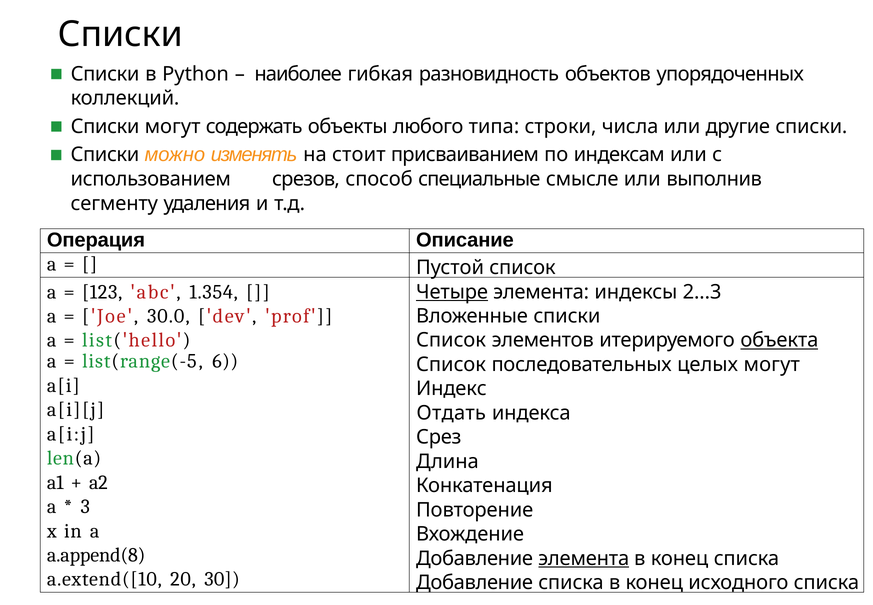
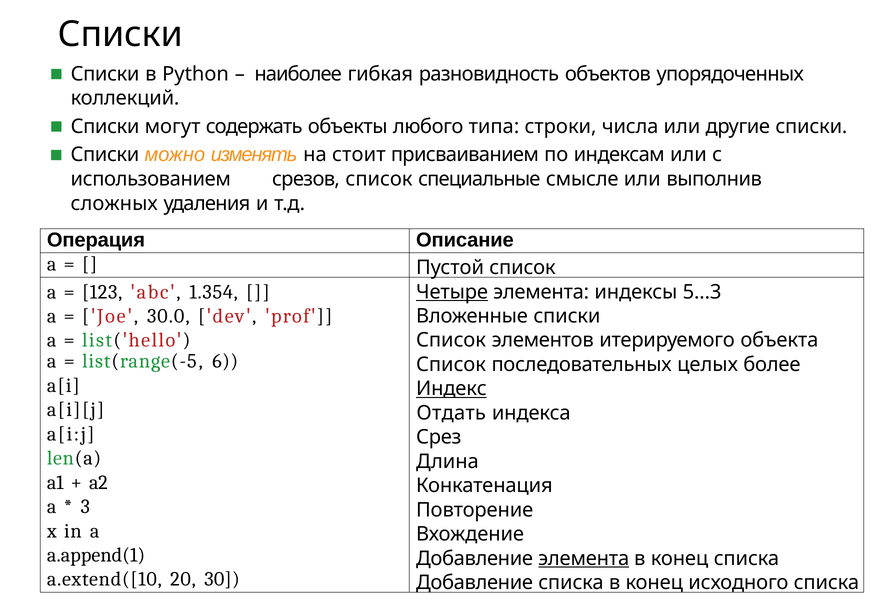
срезов способ: способ -> список (379, 179)
сегменту: сегменту -> сложных (114, 203)
2...3: 2...3 -> 5...3 (702, 292)
объекта underline: present -> none (779, 340)
целых могут: могут -> более (772, 364)
Индекс underline: none -> present (451, 388)
a.append(8: a.append(8 -> a.append(1 (96, 555)
